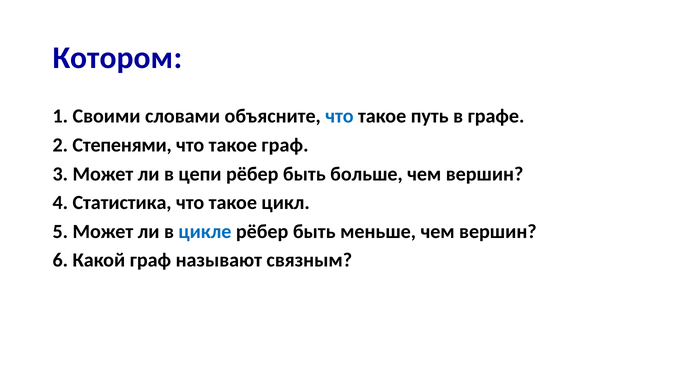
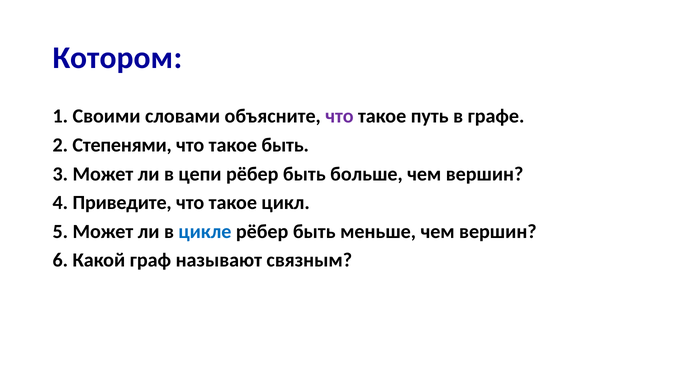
что colour: blue -> purple (339, 116)
такое граф: граф -> быть (285, 145)
Статистика: Статистика -> Приведите (122, 203)
